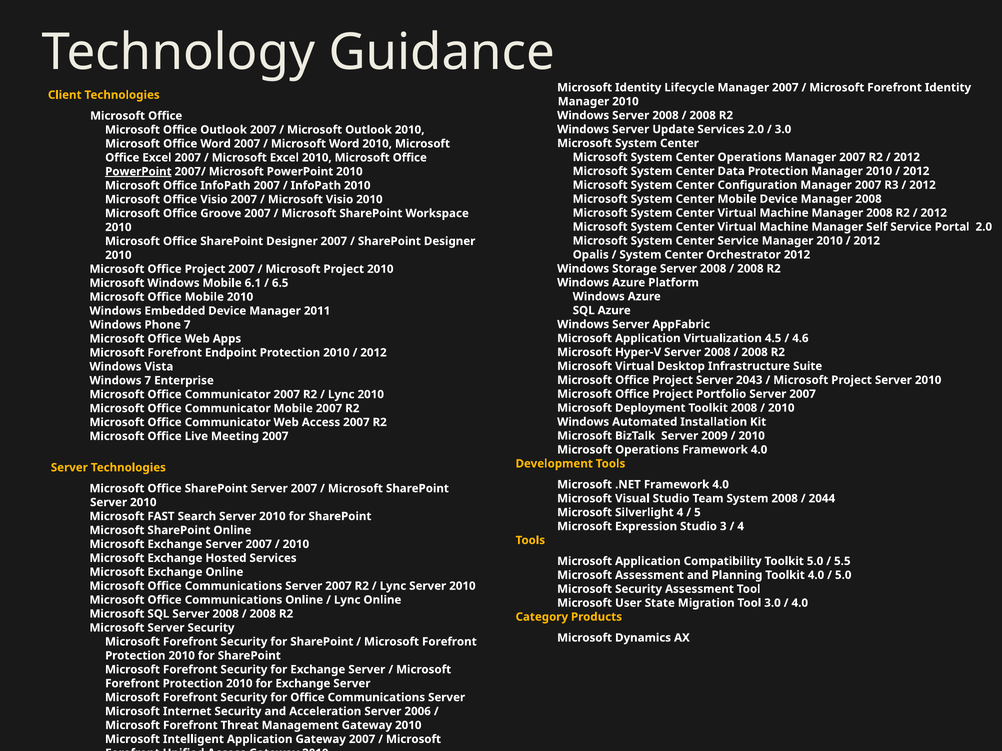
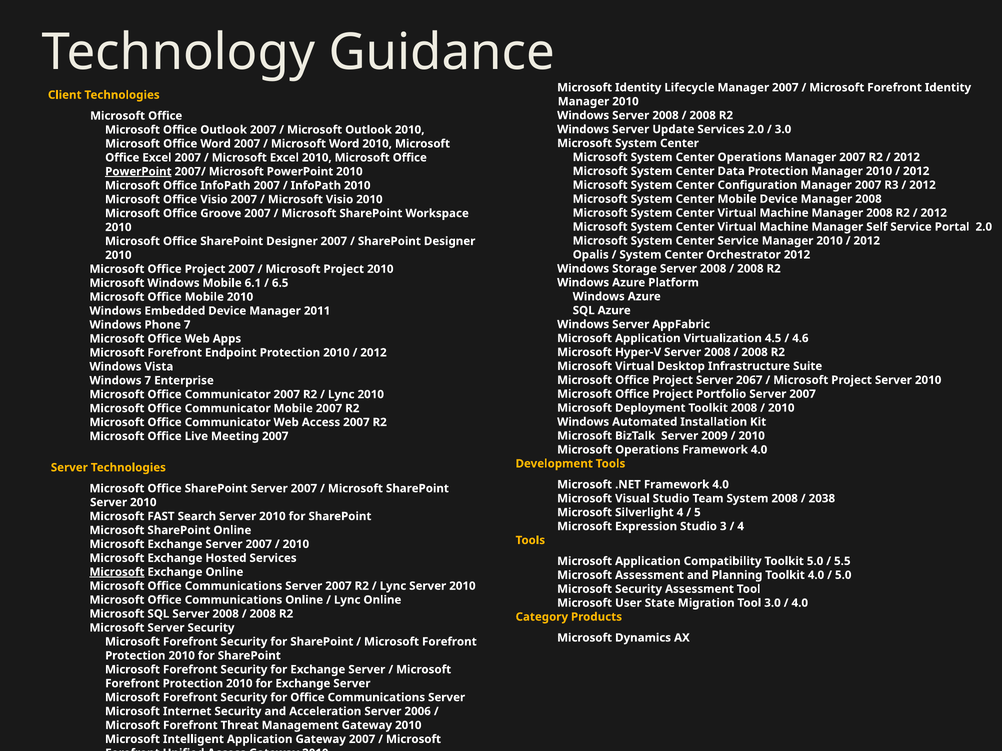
2043: 2043 -> 2067 (749, 380)
2044: 2044 -> 2038 (822, 499)
Microsoft underline: none -> present (117, 572)
